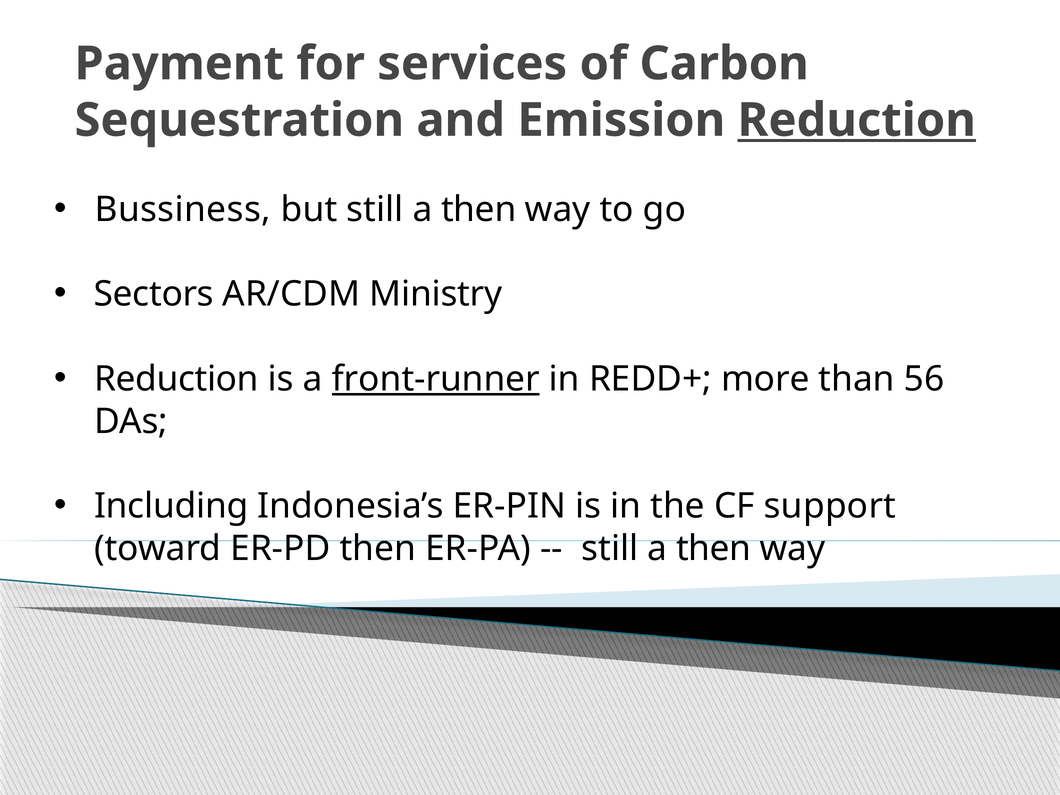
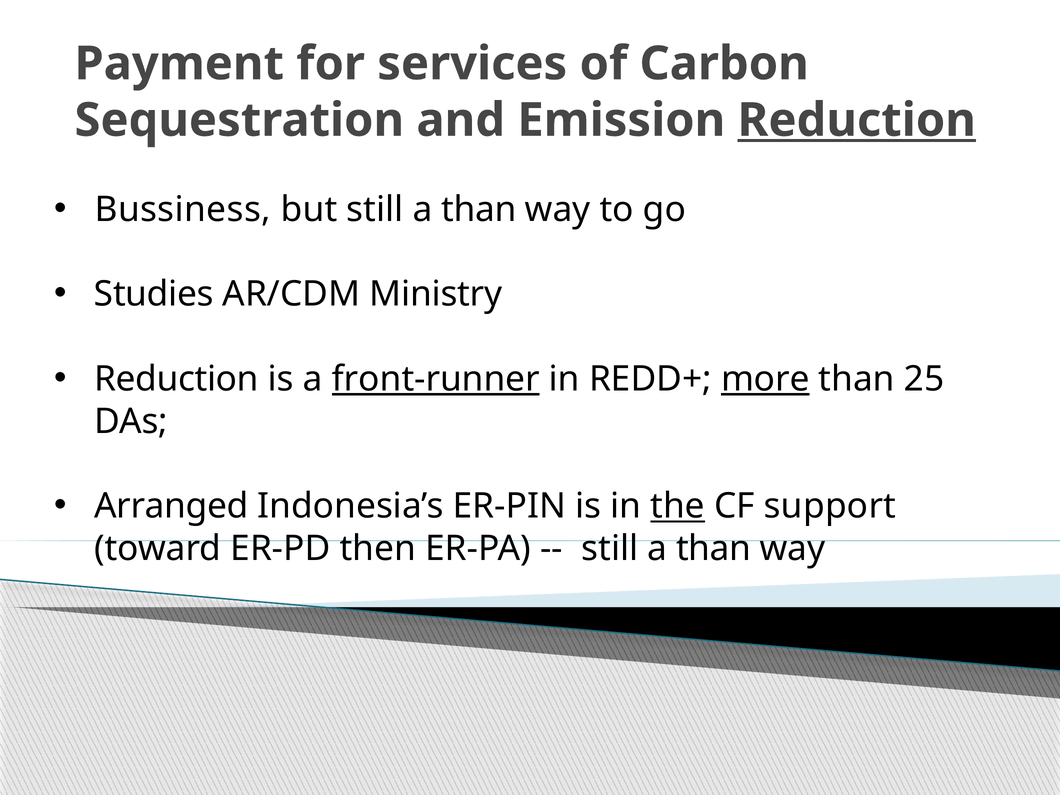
but still a then: then -> than (479, 209)
Sectors: Sectors -> Studies (154, 294)
more underline: none -> present (765, 379)
56: 56 -> 25 (924, 379)
Including: Including -> Arranged (171, 506)
the underline: none -> present (678, 506)
then: then -> than (714, 549)
